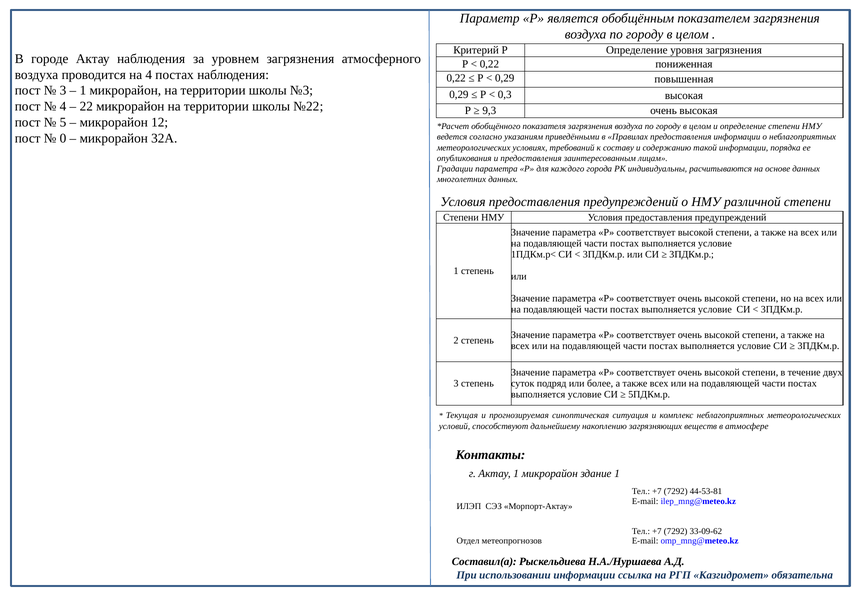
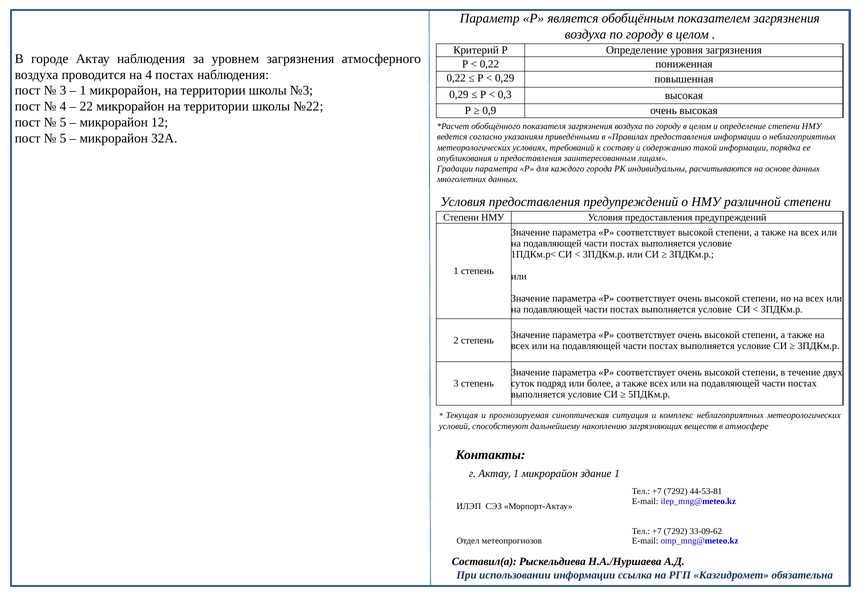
9,3: 9,3 -> 0,9 (489, 111)
0: 0 -> 5 (63, 138)
